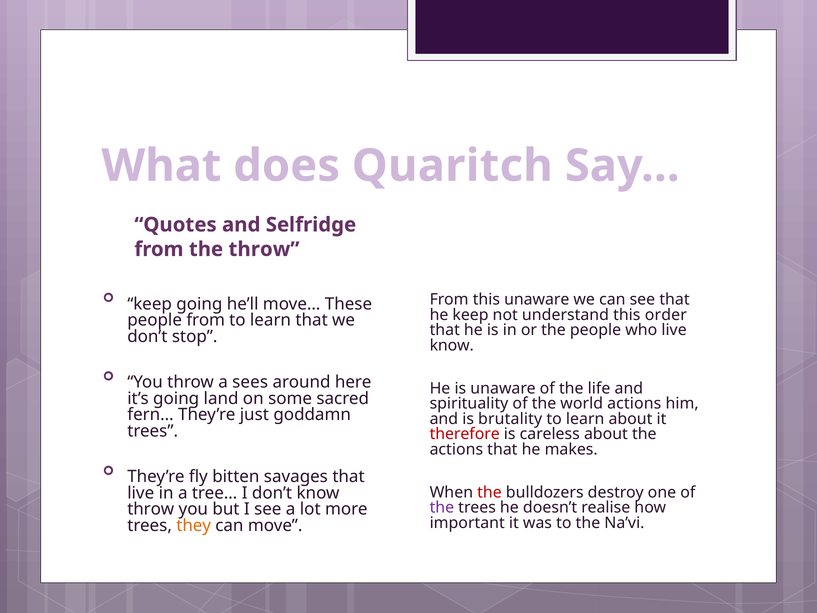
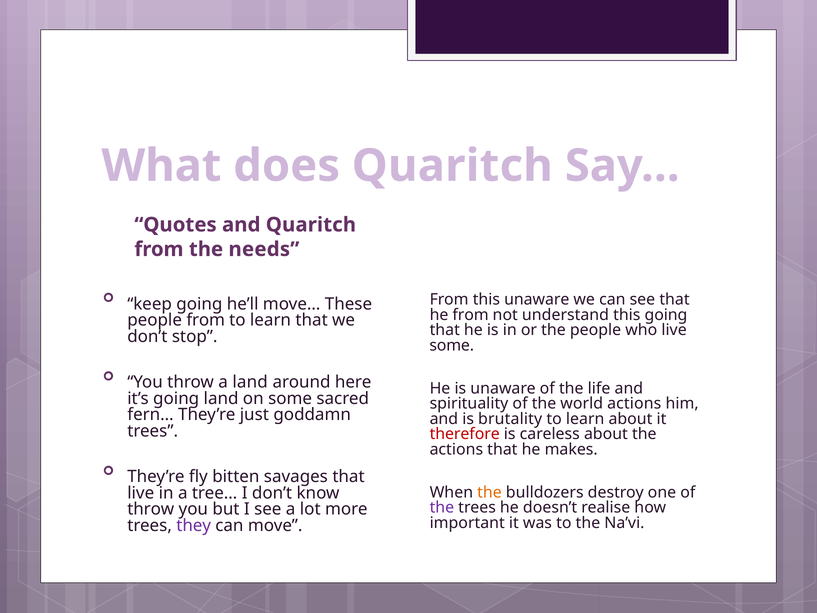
and Selfridge: Selfridge -> Quaritch (311, 225)
the throw: throw -> needs (264, 249)
he keep: keep -> from (471, 315)
this order: order -> going (666, 315)
know: know -> some (452, 345)
a sees: sees -> land (250, 382)
the colour: red -> orange (489, 492)
they colour: orange -> purple (194, 525)
